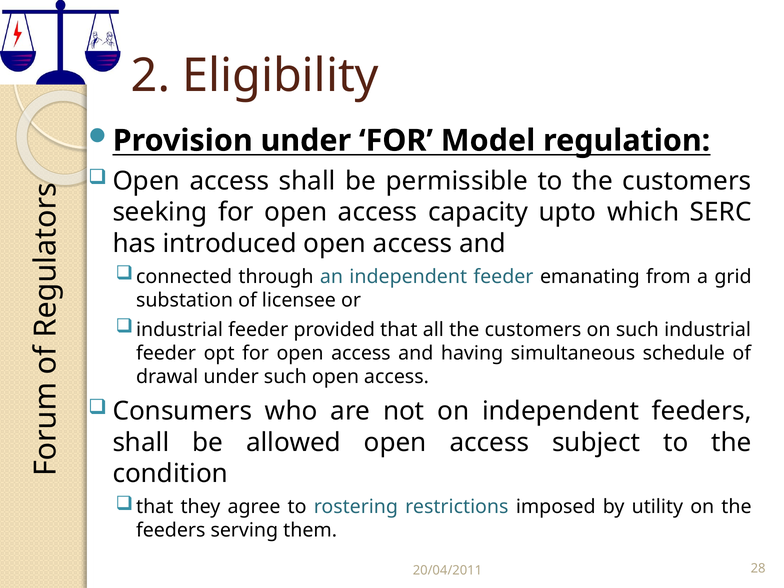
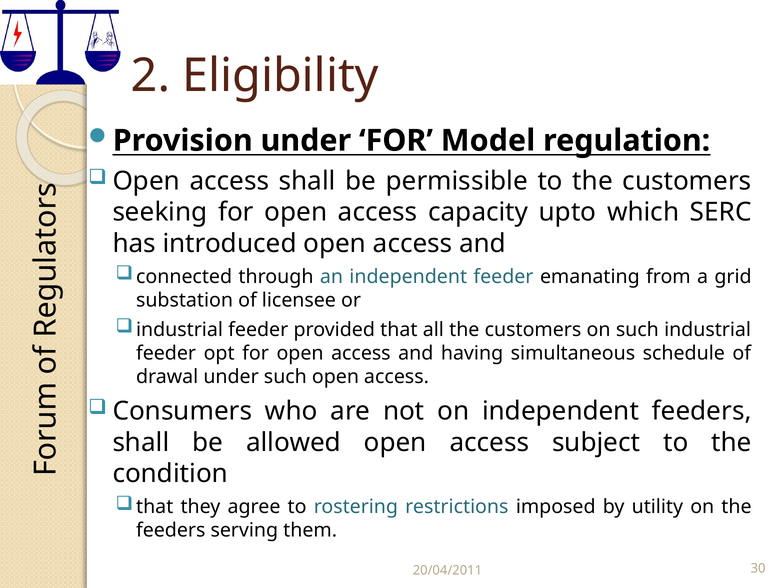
28: 28 -> 30 (758, 569)
